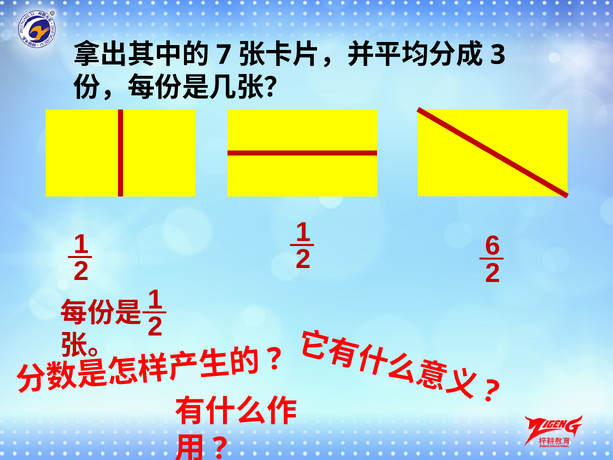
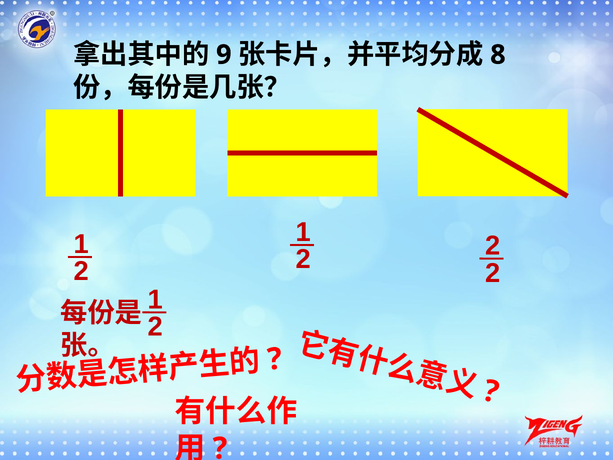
7: 7 -> 9 (224, 55)
3: 3 -> 8 (498, 55)
6: 6 -> 2 (493, 246)
